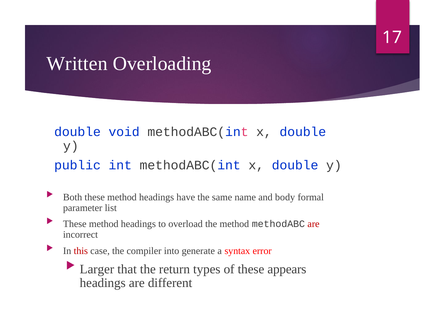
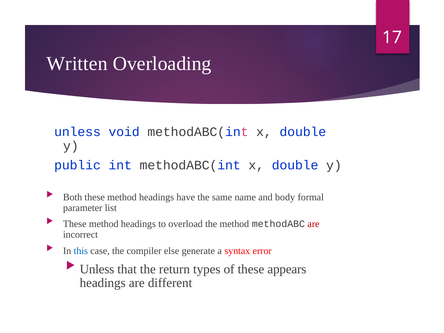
double: double -> unless (77, 132)
this colour: red -> blue (81, 251)
into: into -> else (172, 251)
Larger: Larger -> Unless (97, 269)
